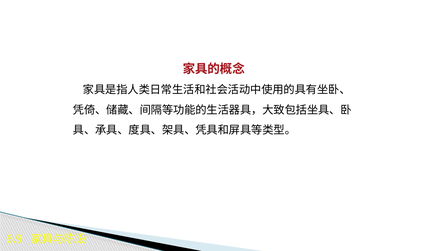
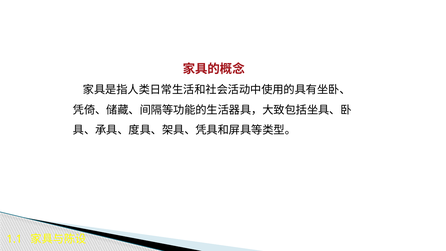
6.9: 6.9 -> 1.1 (14, 239)
